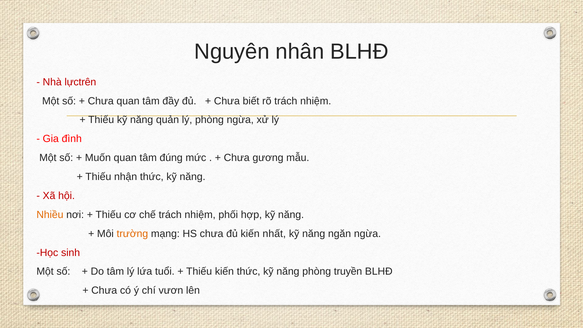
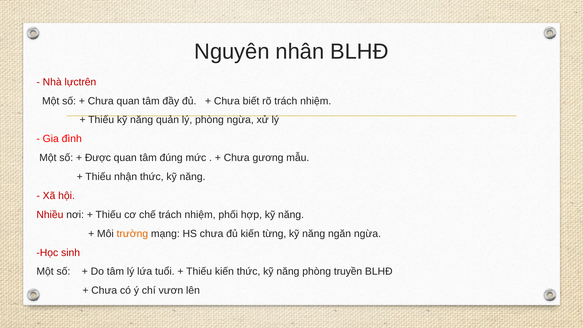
Muốn: Muốn -> Được (98, 158)
Nhiều colour: orange -> red (50, 215)
nhất: nhất -> từng (274, 234)
